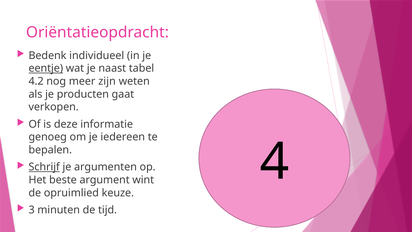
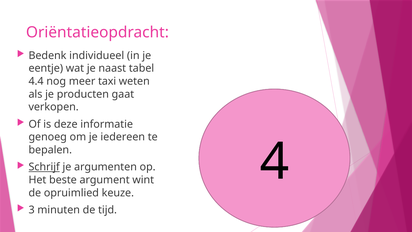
eentje underline: present -> none (46, 68)
4.2: 4.2 -> 4.4 (36, 81)
zijn: zijn -> taxi (107, 81)
